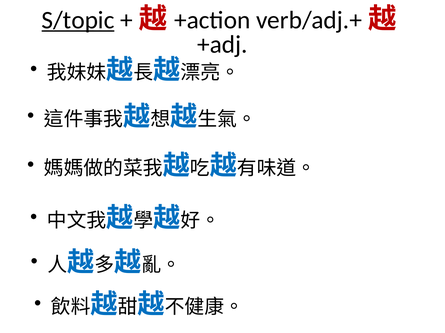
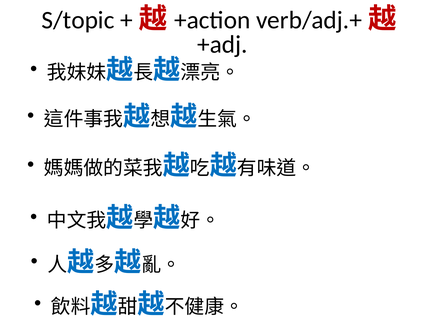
S/topic underline: present -> none (78, 20)
